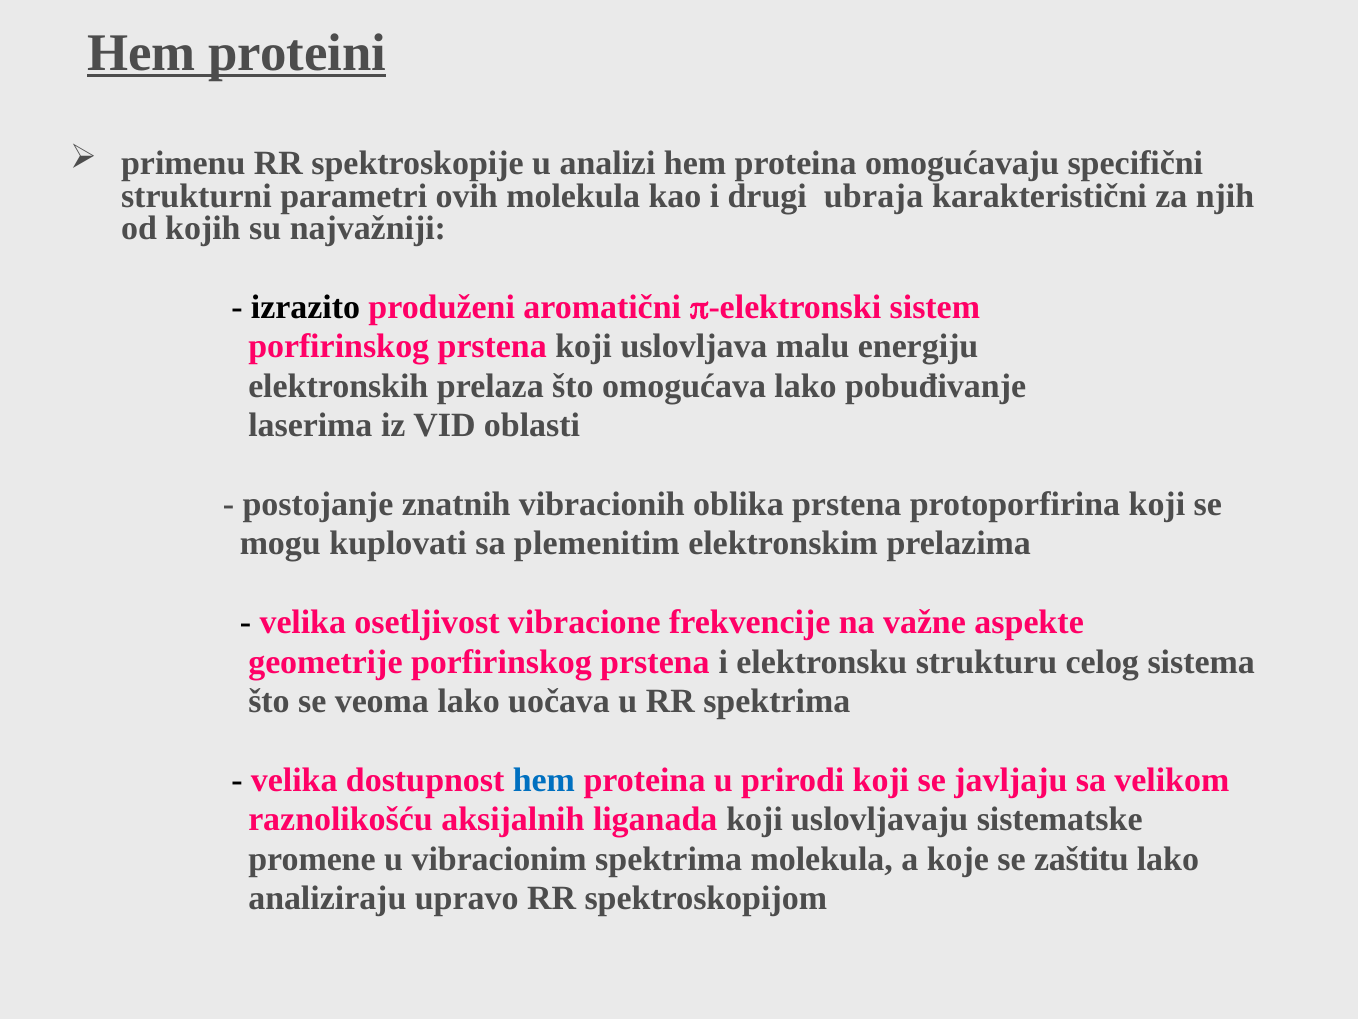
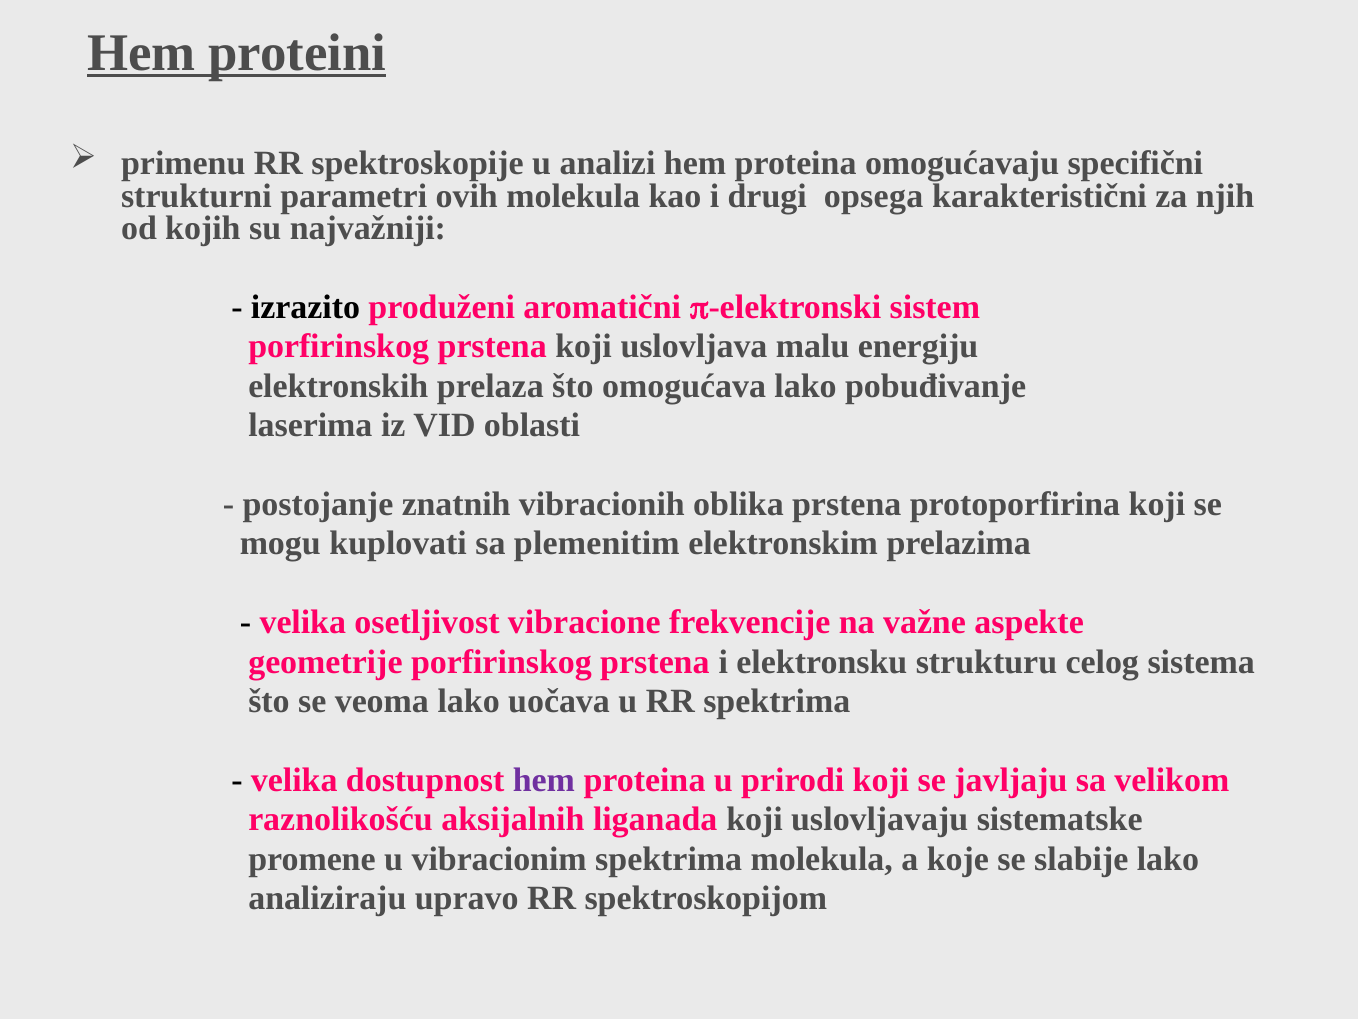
ubraja: ubraja -> opsega (874, 196)
hem colour: blue -> purple (544, 780)
zaštitu: zaštitu -> slabije (1081, 859)
